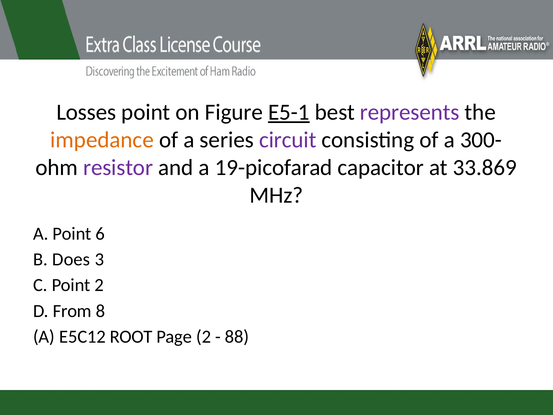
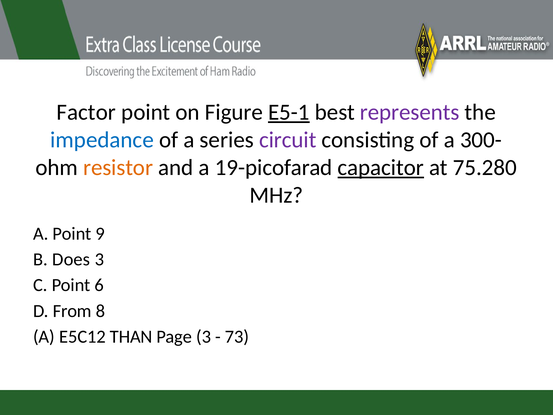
Losses: Losses -> Factor (86, 112)
impedance colour: orange -> blue (102, 140)
resistor colour: purple -> orange (118, 167)
capacitor underline: none -> present (381, 167)
33.869: 33.869 -> 75.280 (485, 167)
6: 6 -> 9 (100, 233)
Point 2: 2 -> 6 (99, 285)
ROOT: ROOT -> THAN (131, 337)
Page 2: 2 -> 3 (204, 337)
88: 88 -> 73 (237, 337)
